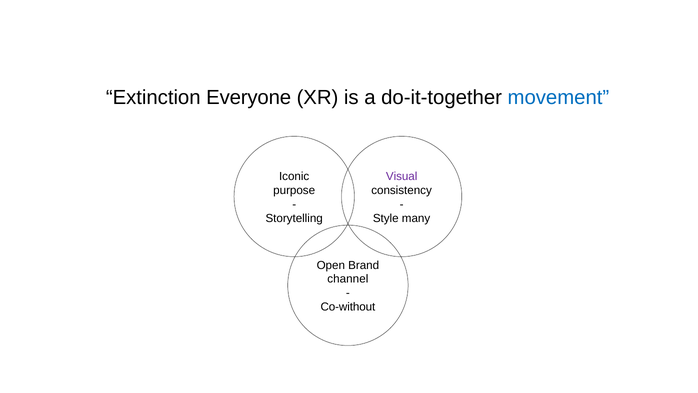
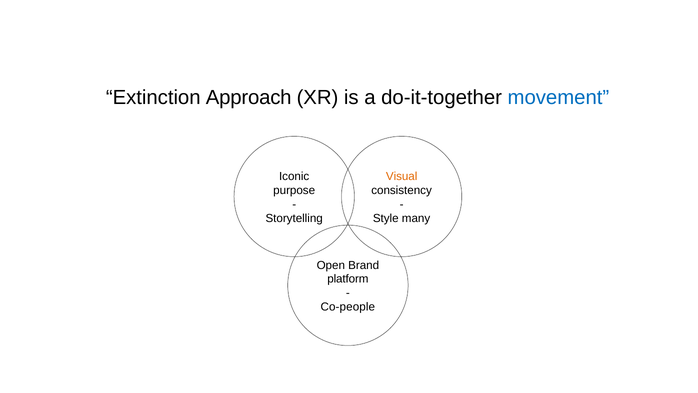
Everyone: Everyone -> Approach (249, 97)
Visual colour: purple -> orange (402, 176)
channel: channel -> platform (348, 279)
Co-without: Co-without -> Co-people (348, 307)
